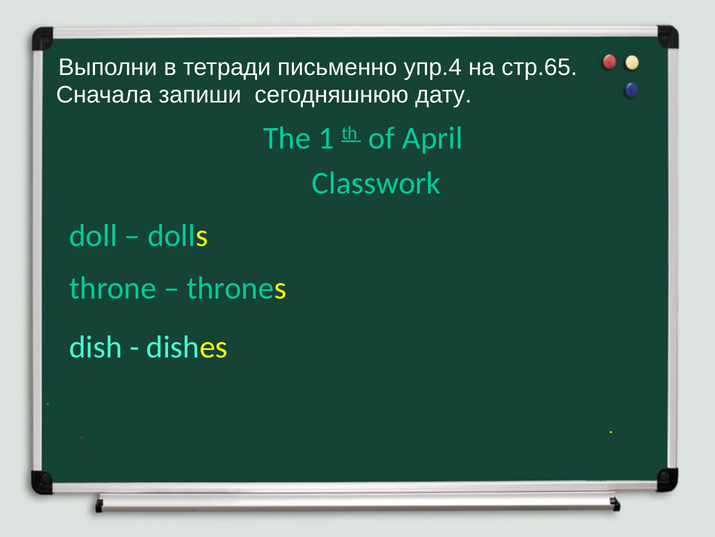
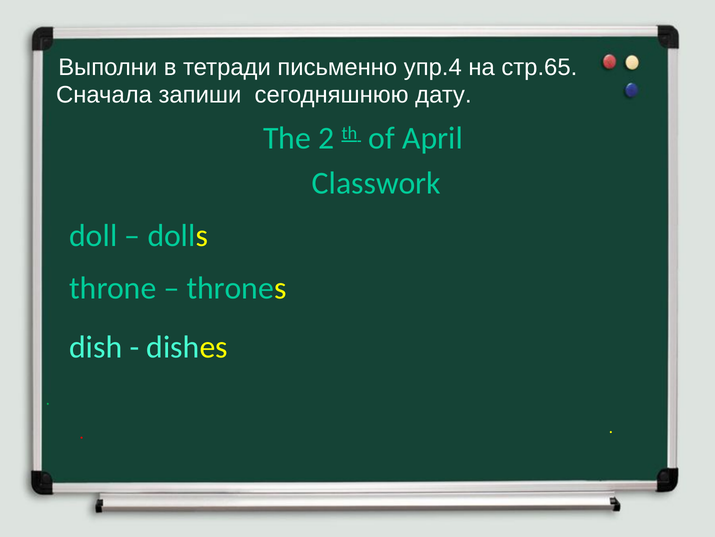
1: 1 -> 2 (326, 138)
